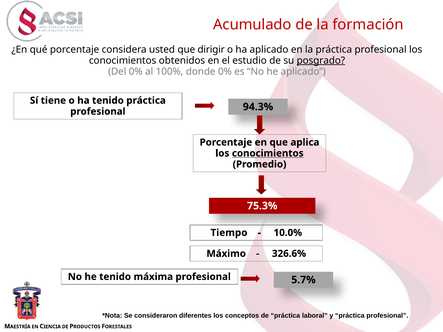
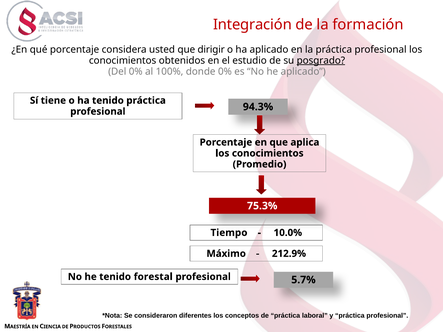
Acumulado: Acumulado -> Integración (252, 25)
conocimientos underline: present -> none (268, 153)
326.6%: 326.6% -> 212.9% (289, 254)
máxima: máxima -> forestal (153, 277)
